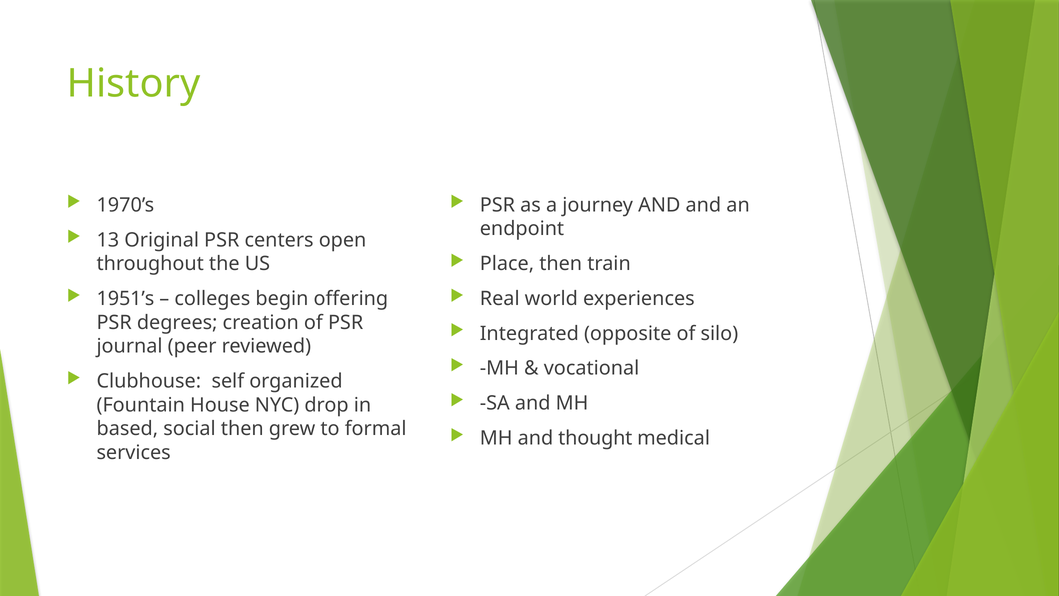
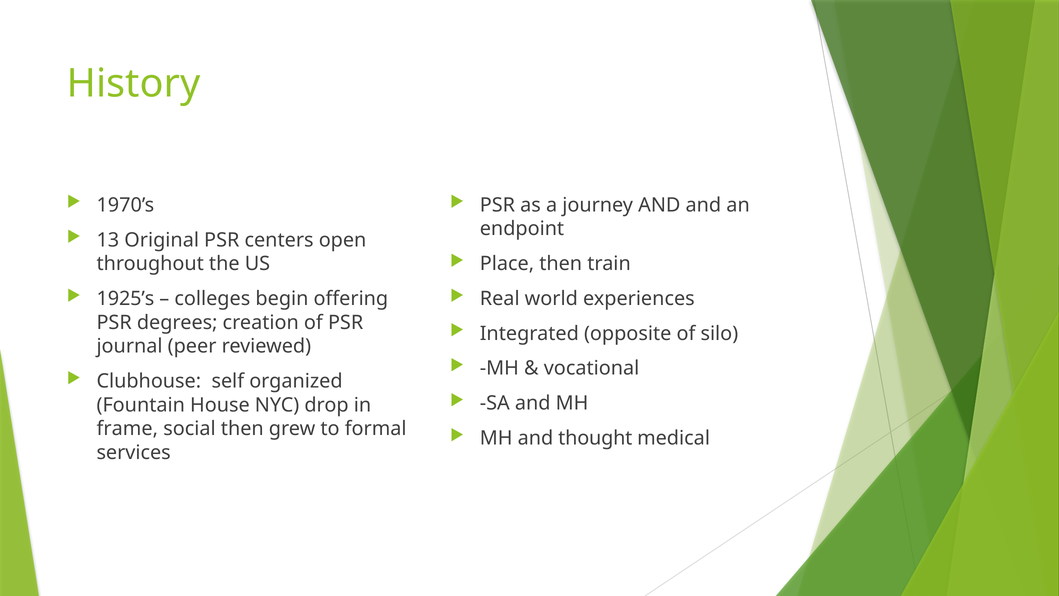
1951’s: 1951’s -> 1925’s (125, 299)
based: based -> frame (127, 429)
